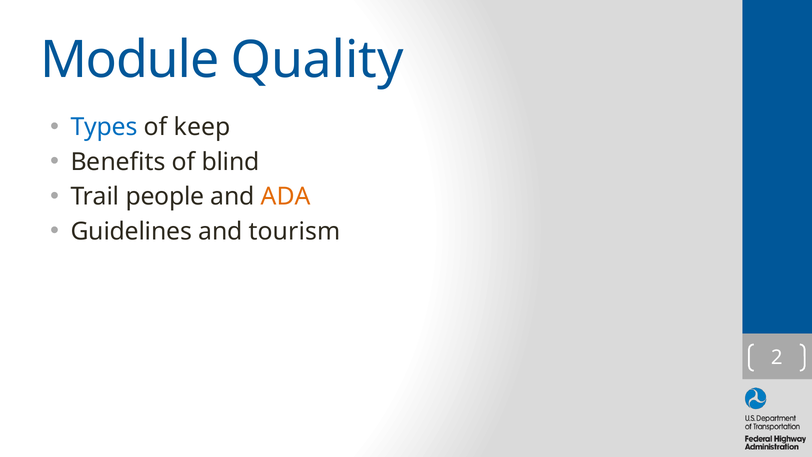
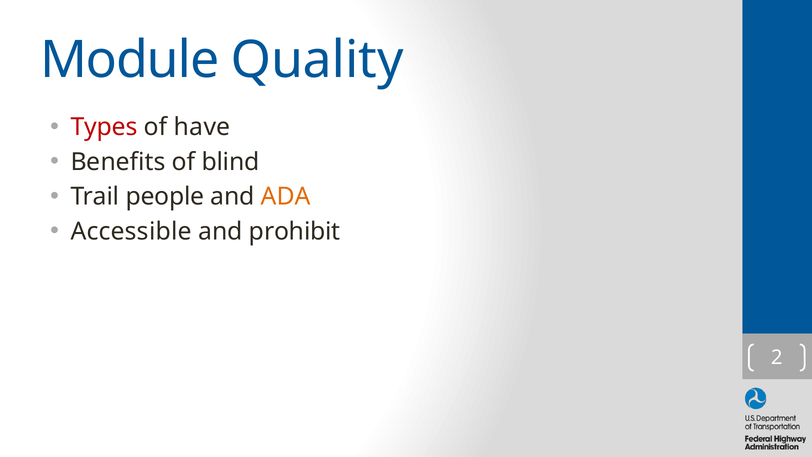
Types colour: blue -> red (104, 127)
keep: keep -> have (202, 127)
Guidelines: Guidelines -> Accessible (131, 231)
tourism: tourism -> prohibit (295, 231)
